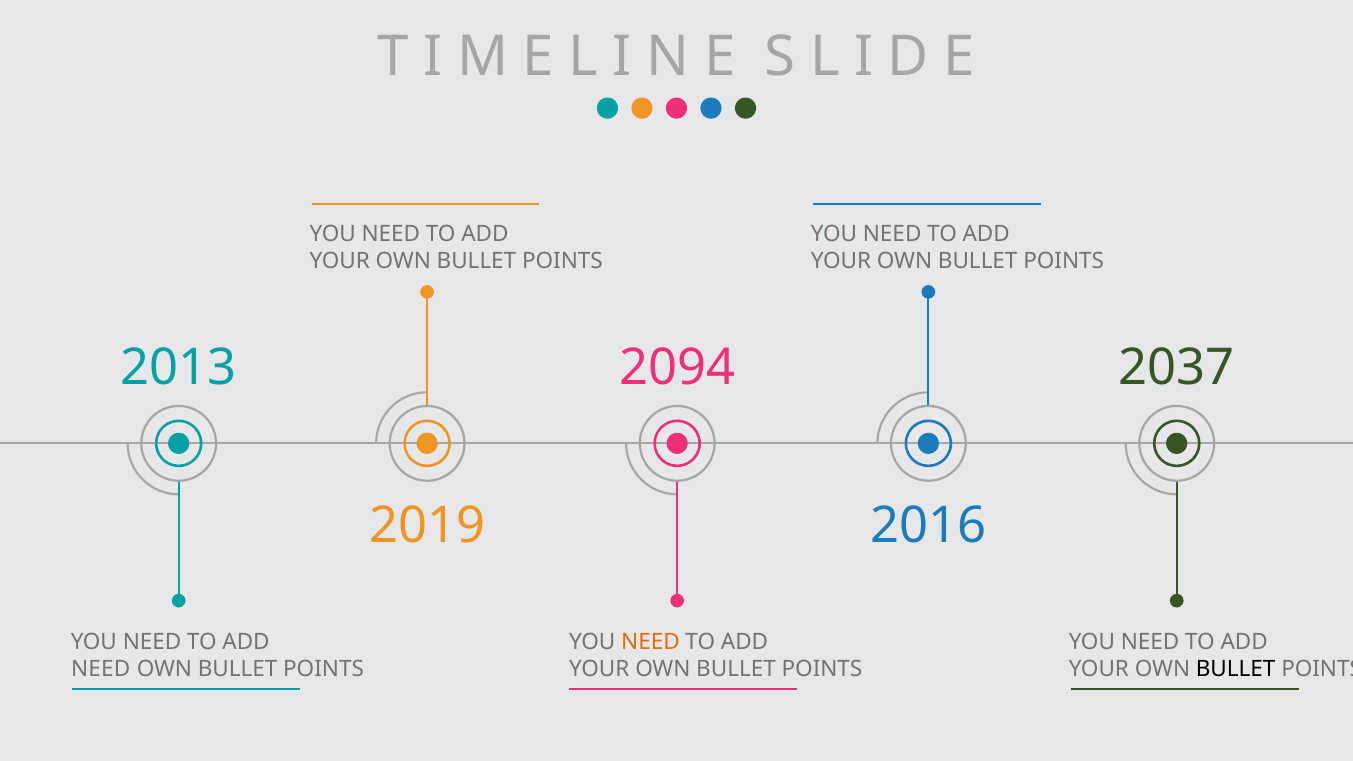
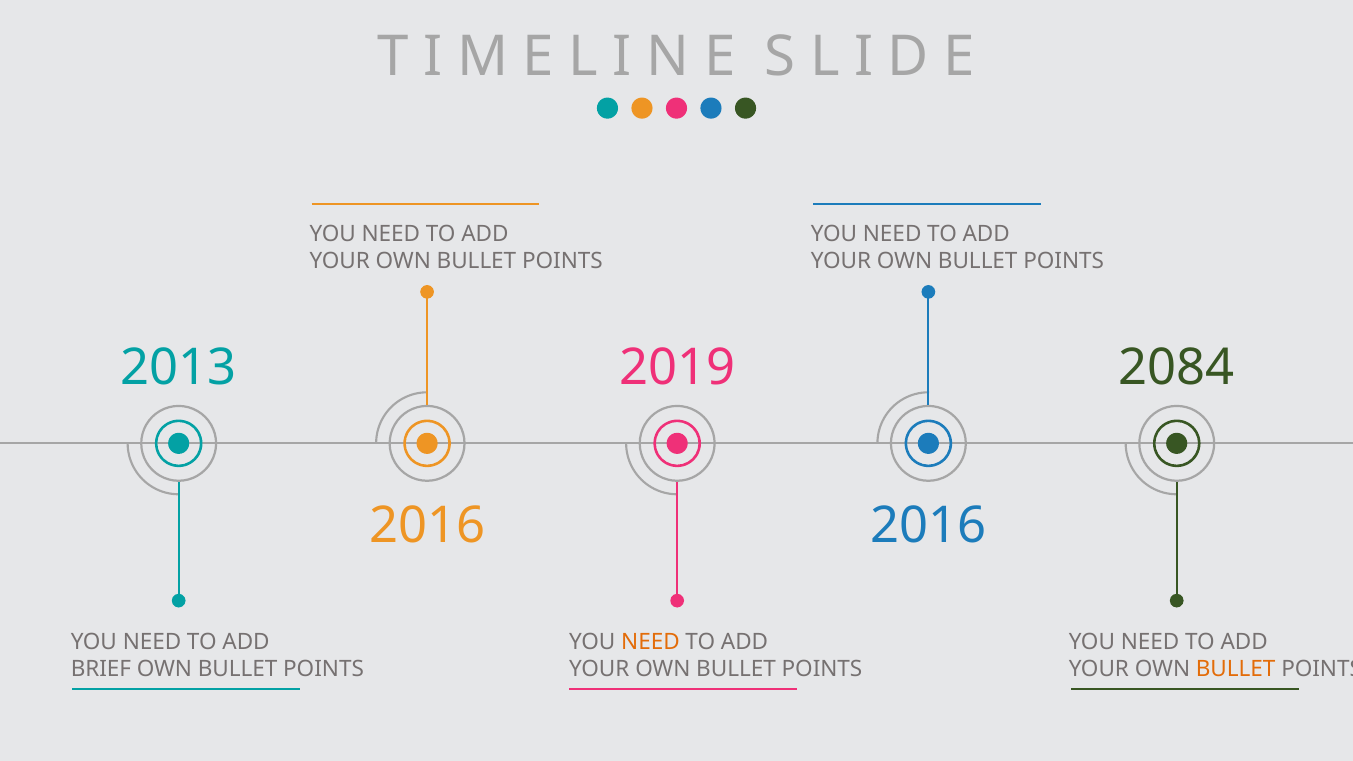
2094: 2094 -> 2019 (677, 368)
2037: 2037 -> 2084 (1177, 368)
2019: 2019 -> 2016 (427, 525)
NEED: NEED -> BRIEF (101, 669)
BULLET colour: black -> orange (1236, 669)
